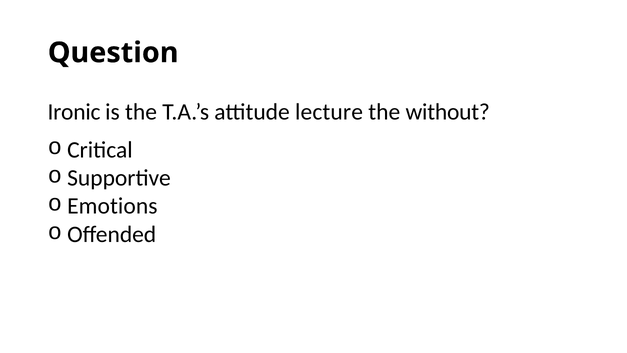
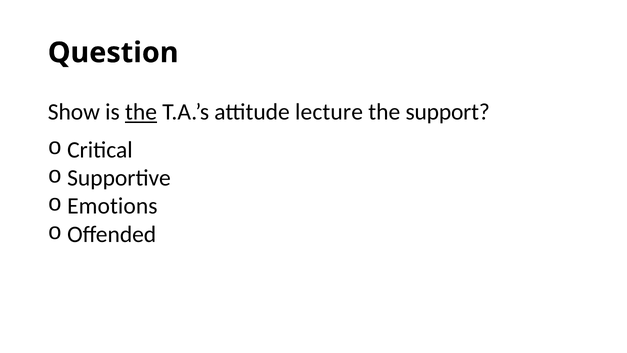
Ironic: Ironic -> Show (74, 112)
the underline: none -> present (141, 112)
without: without -> support (448, 112)
